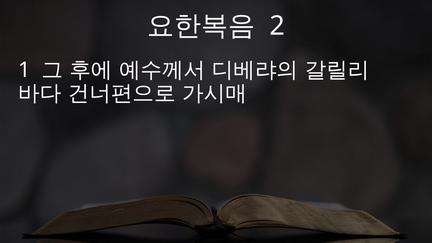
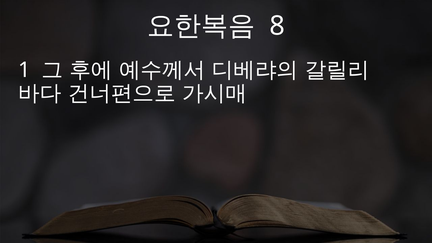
2: 2 -> 8 (277, 26)
